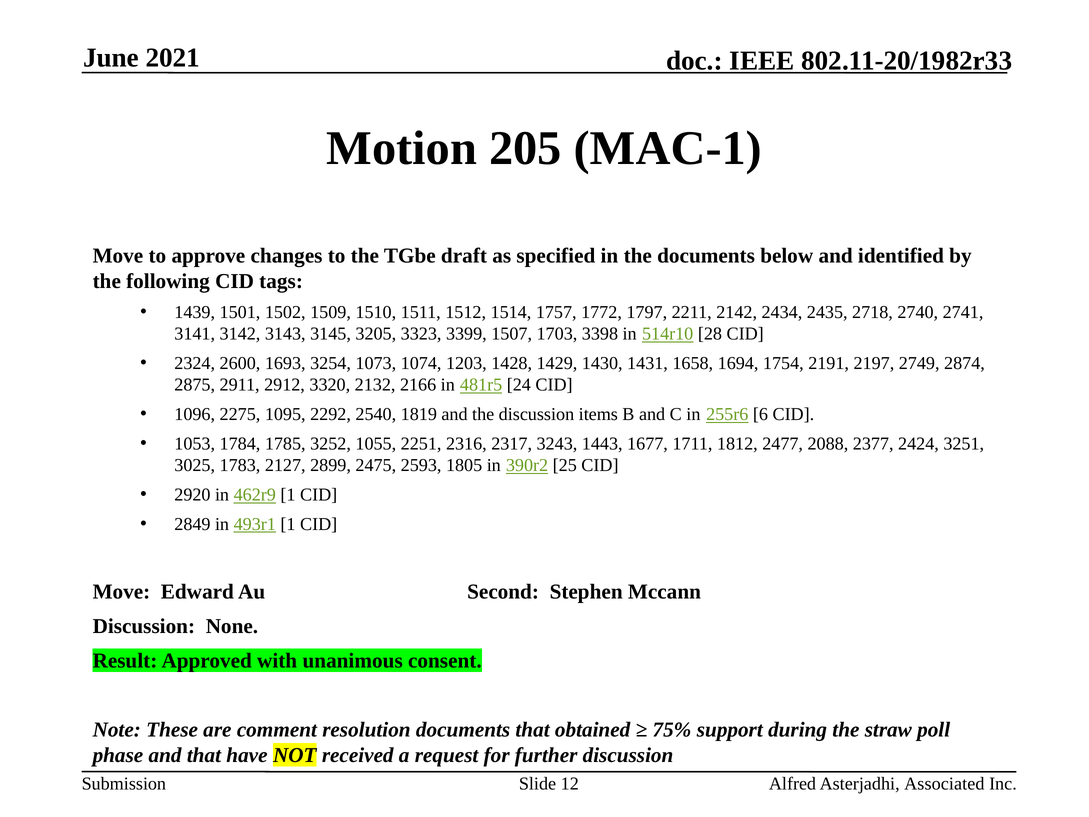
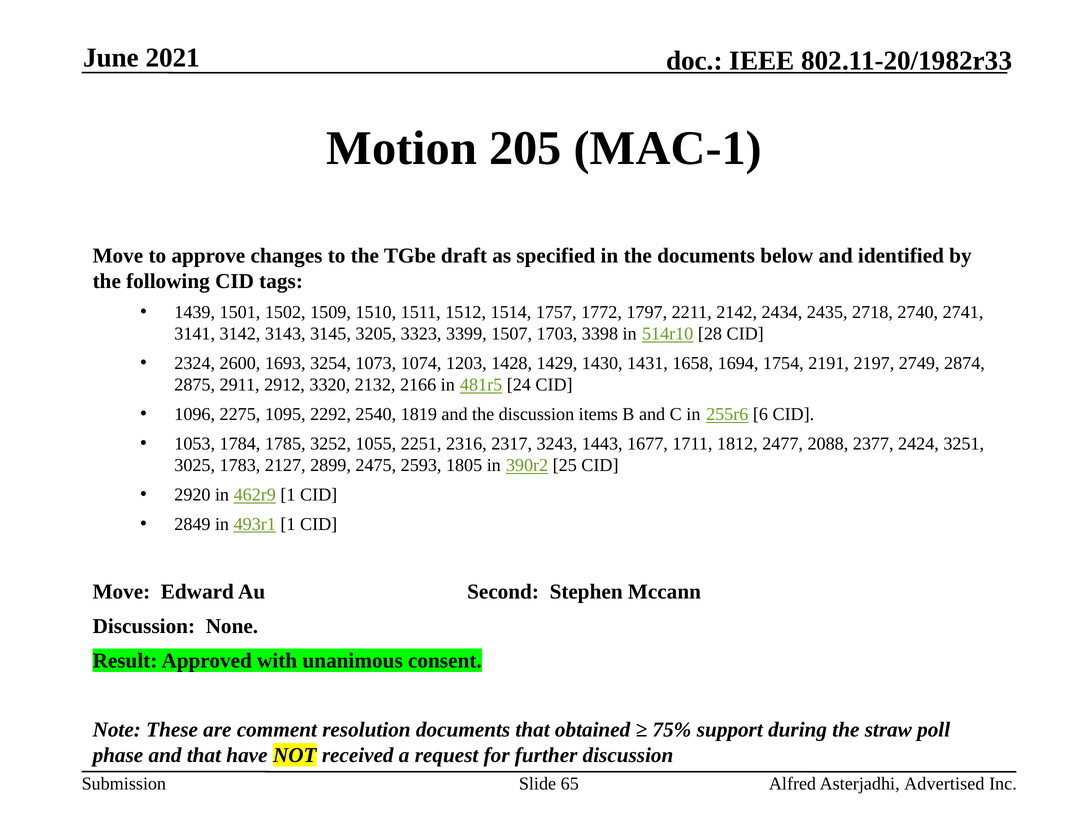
12: 12 -> 65 (570, 783)
Associated: Associated -> Advertised (944, 783)
